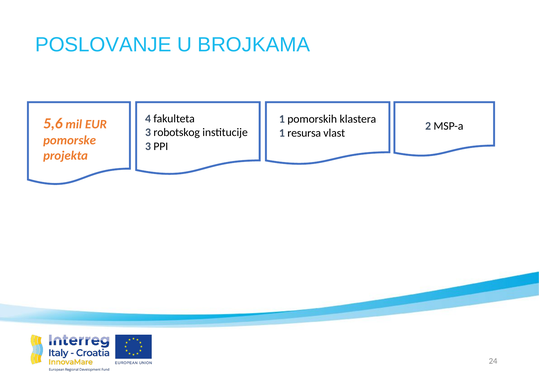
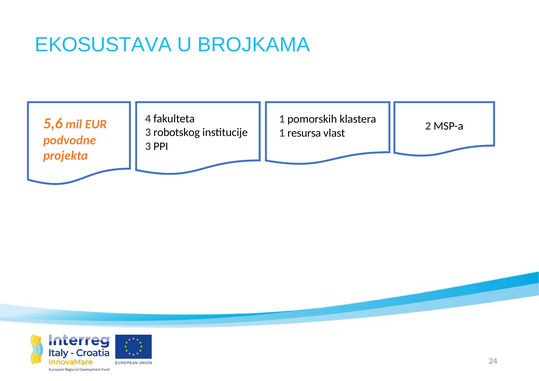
POSLOVANJE: POSLOVANJE -> EKOSUSTAVA (103, 45)
pomorske: pomorske -> podvodne (70, 140)
